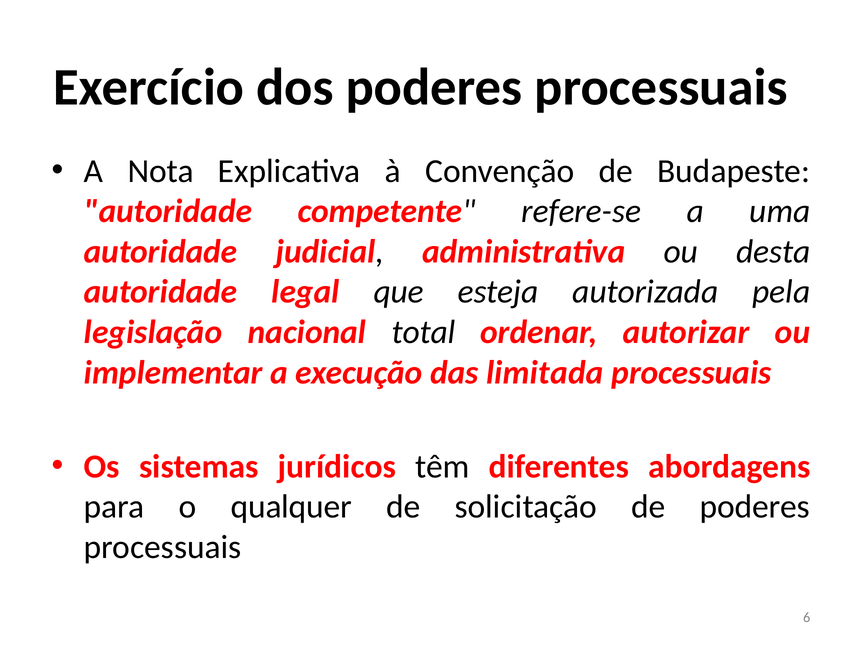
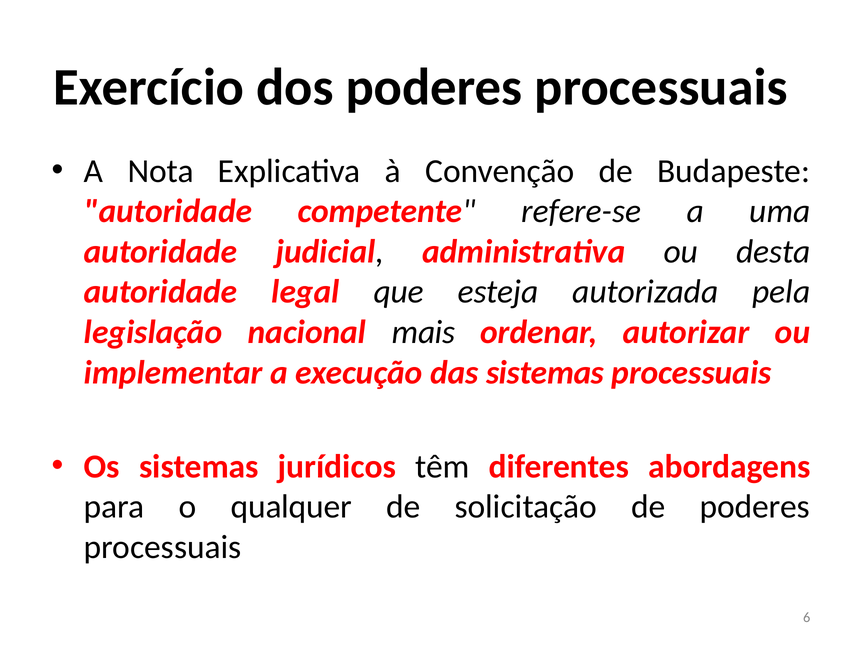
total: total -> mais (424, 332)
das limitada: limitada -> sistemas (545, 372)
